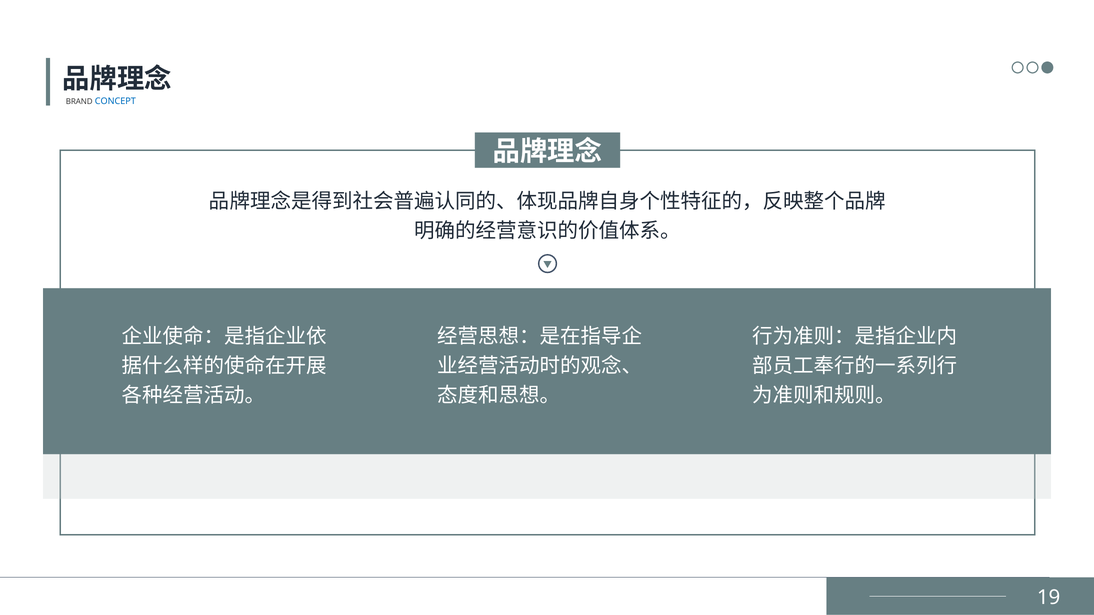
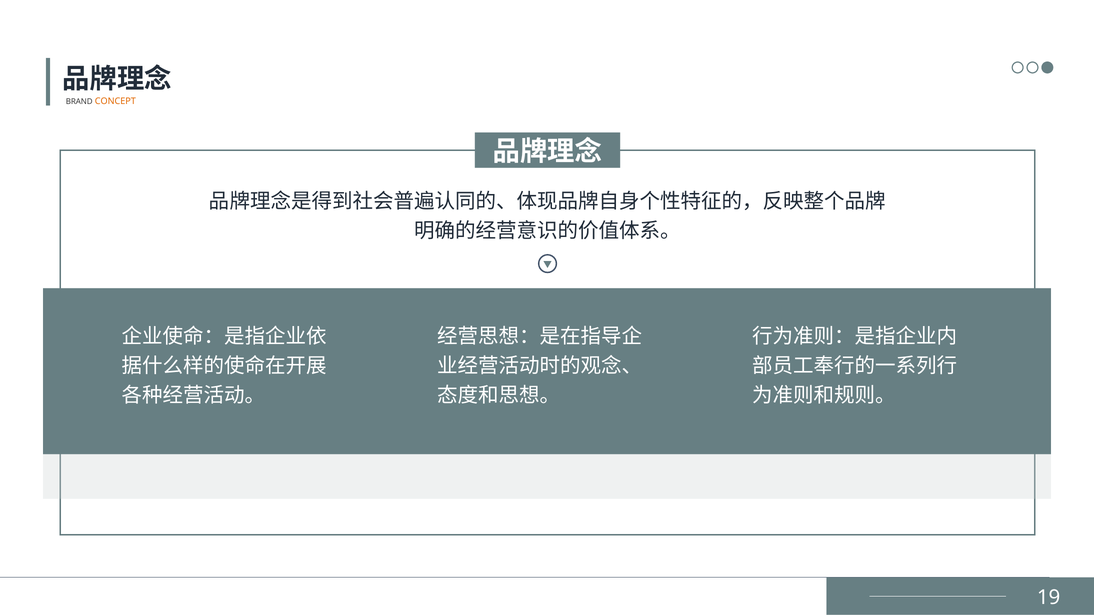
CONCEPT colour: blue -> orange (115, 101)
